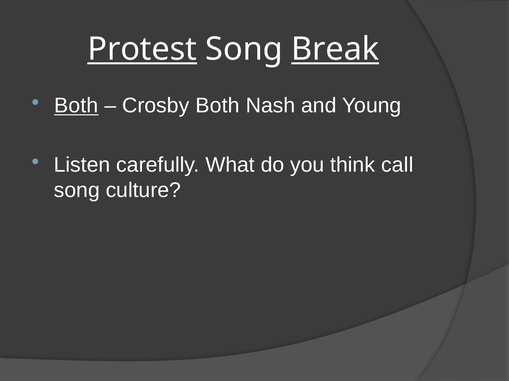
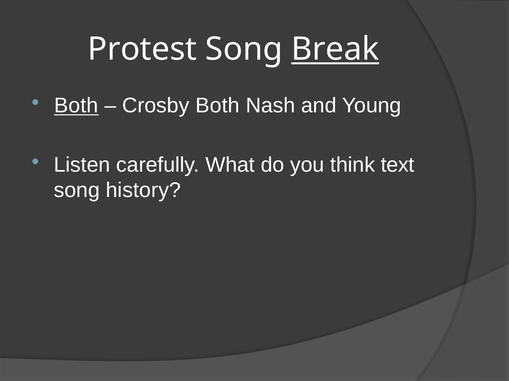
Protest underline: present -> none (142, 49)
call: call -> text (398, 165)
culture: culture -> history (143, 191)
